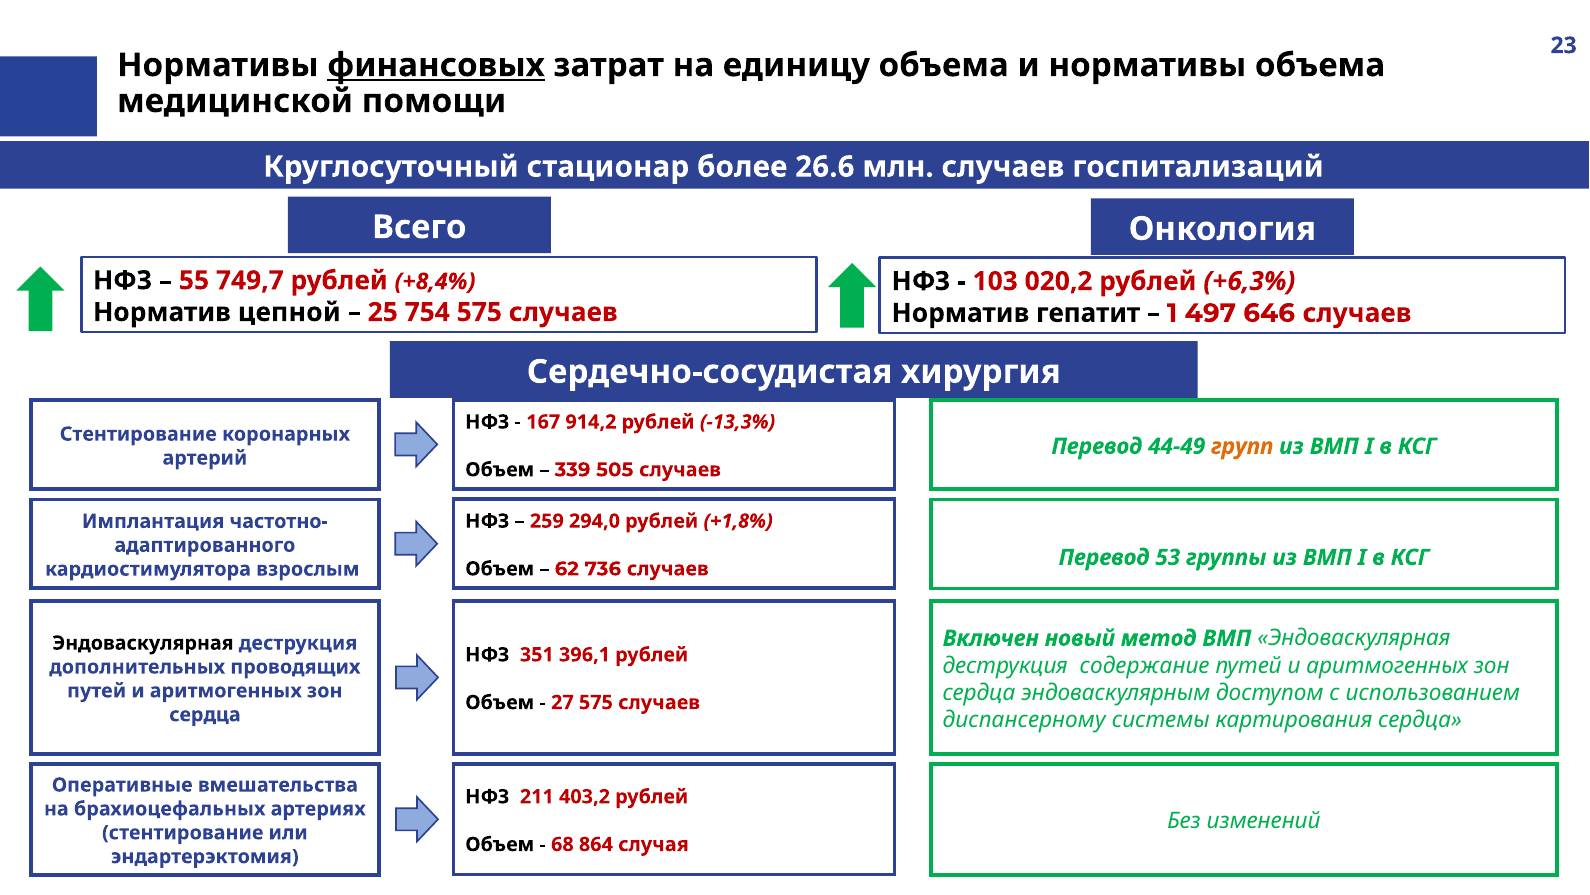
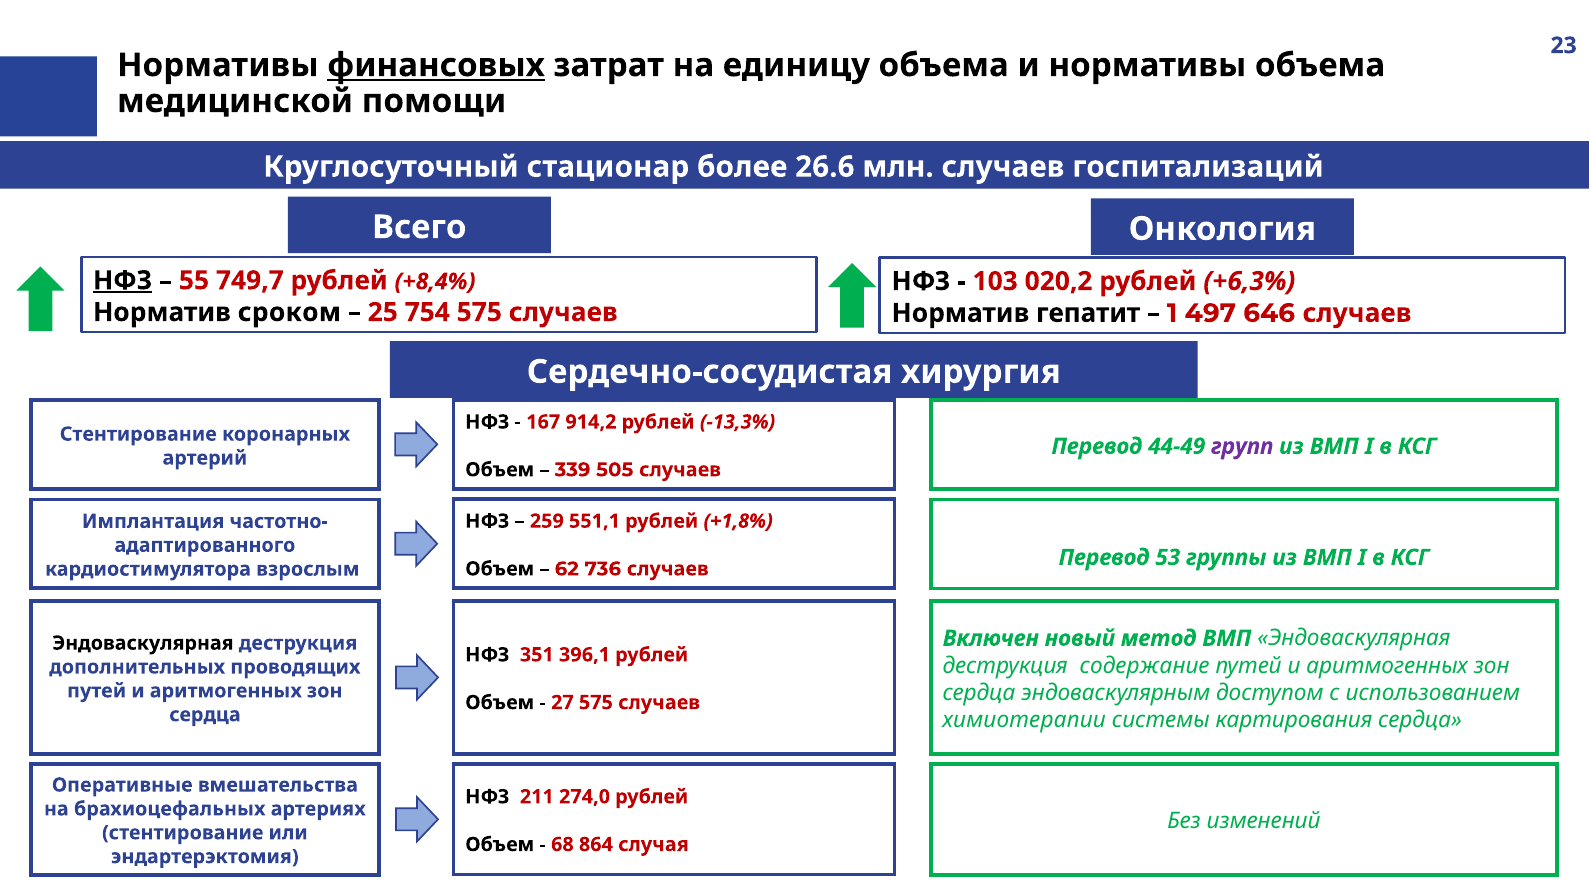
НФЗ underline: none -> present (123, 280)
цепной: цепной -> сроком (289, 312)
групп colour: orange -> purple (1242, 446)
294,0: 294,0 -> 551,1 (594, 521)
диспансерному: диспансерному -> химиотерапии (1024, 720)
403,2: 403,2 -> 274,0 (585, 796)
